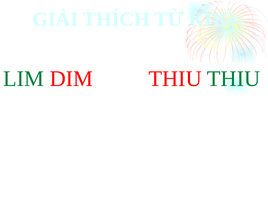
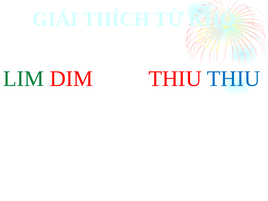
THIU colour: green -> blue (234, 79)
